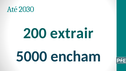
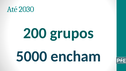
extrair: extrair -> grupos (72, 33)
